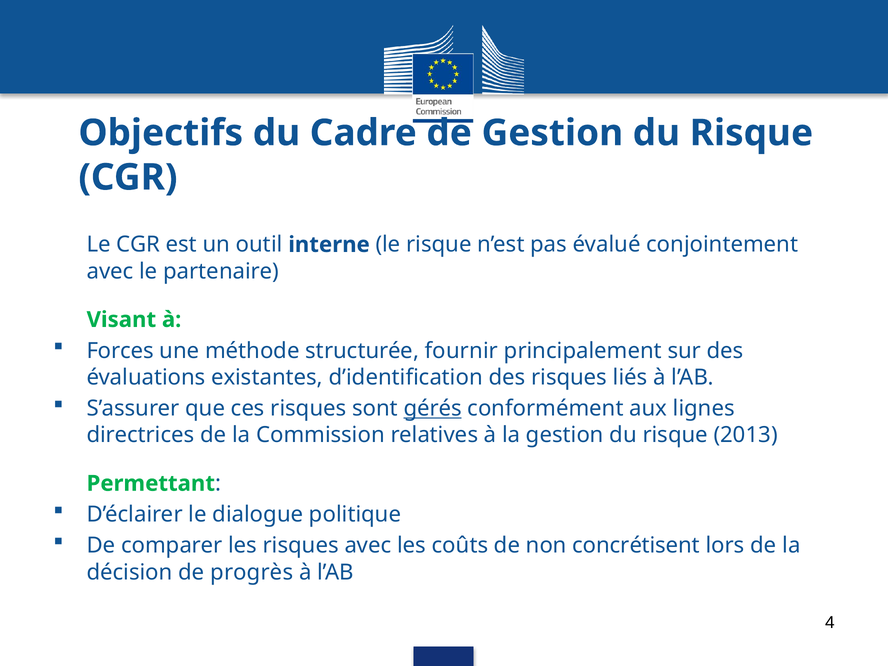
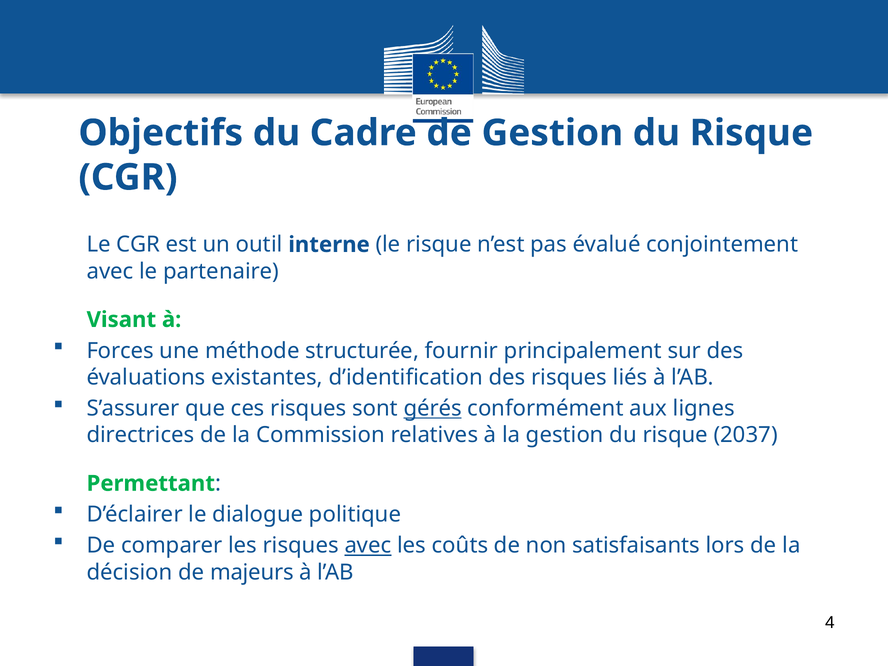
2013: 2013 -> 2037 (746, 435)
avec underline: none -> present (368, 546)
concrétisent: concrétisent -> satisfaisants (636, 546)
progrès: progrès -> majeurs (252, 572)
